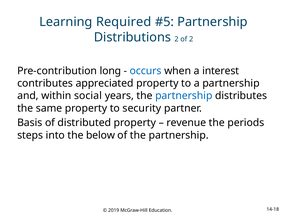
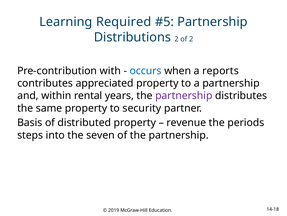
long: long -> with (110, 71)
interest: interest -> reports (221, 71)
social: social -> rental (88, 95)
partnership colour: blue -> purple (184, 95)
below: below -> seven (100, 135)
